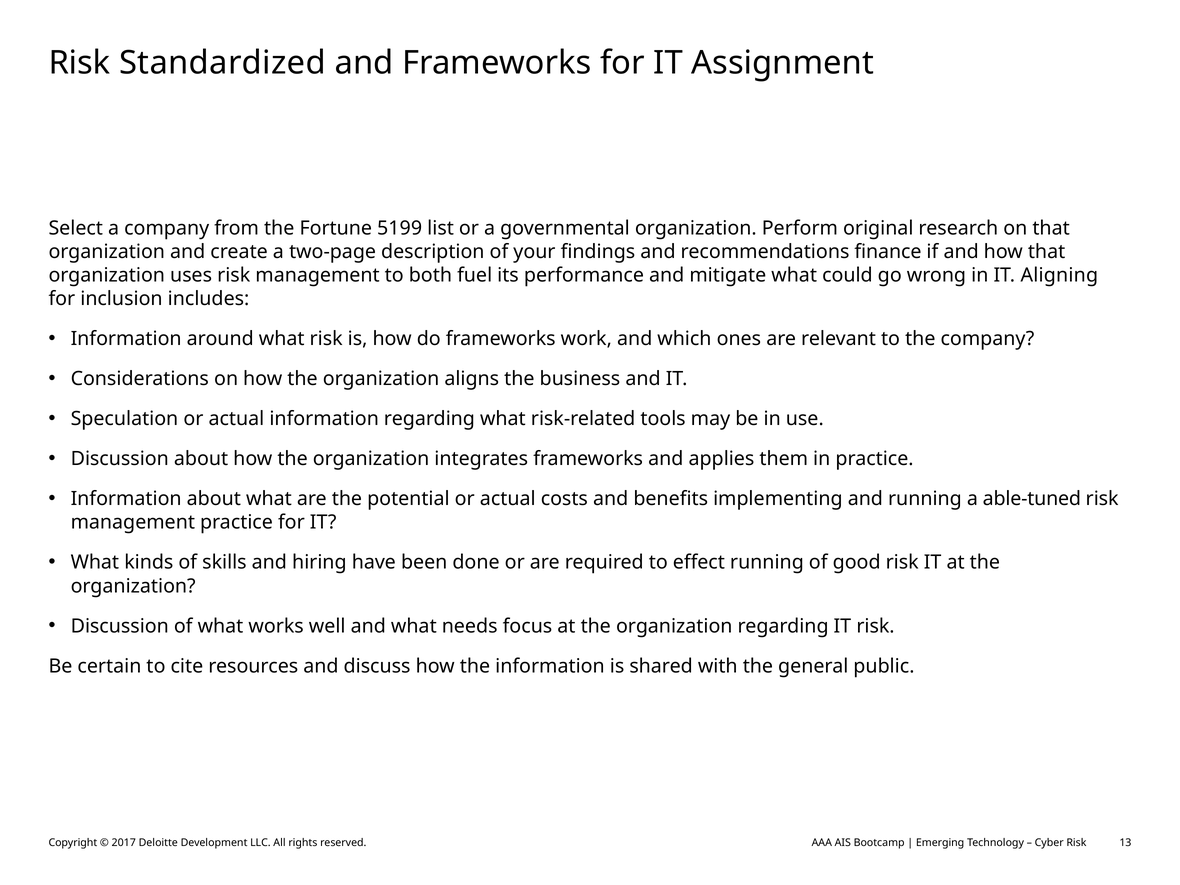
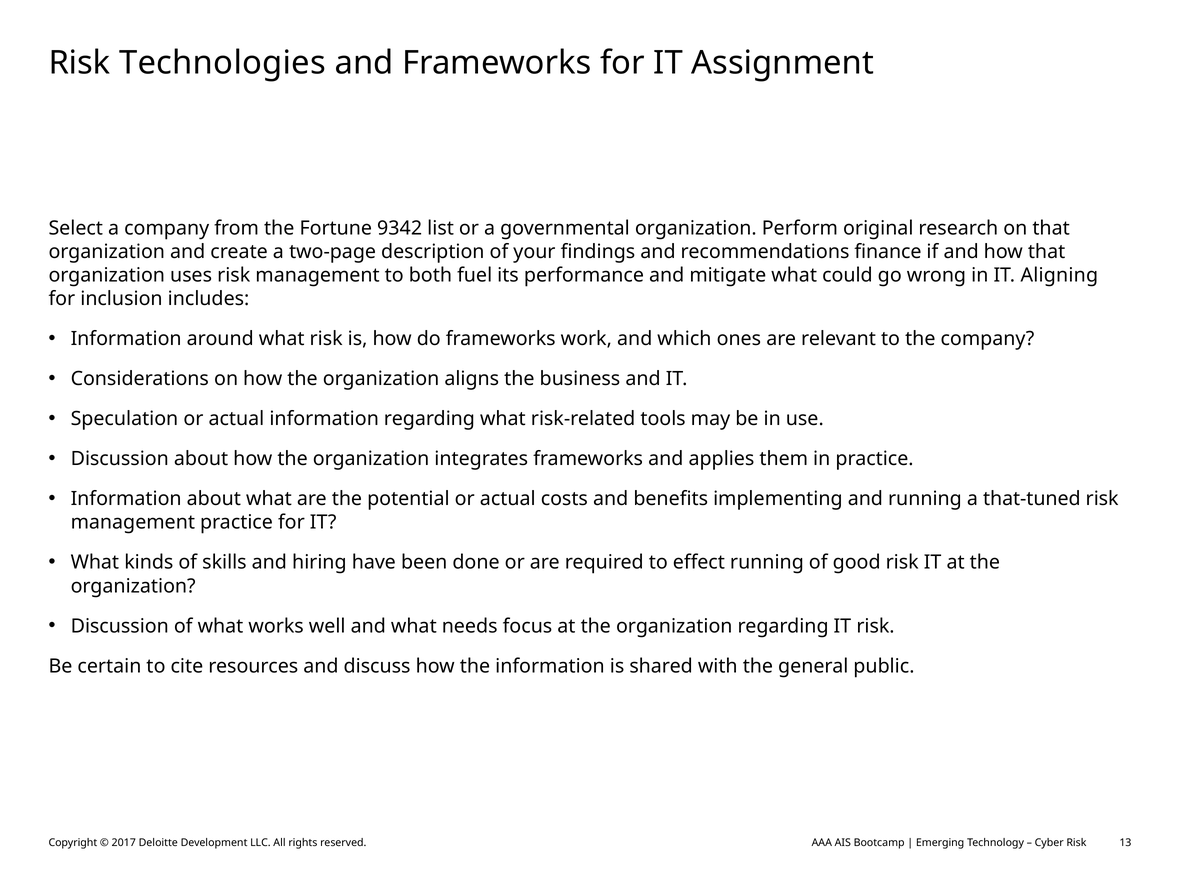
Standardized: Standardized -> Technologies (223, 63)
5199: 5199 -> 9342 (400, 228)
able-tuned: able-tuned -> that-tuned (1032, 499)
